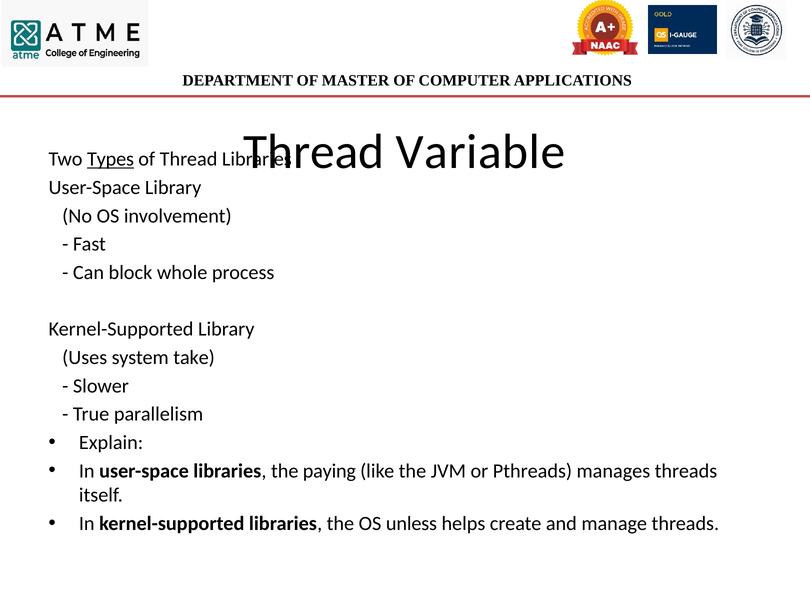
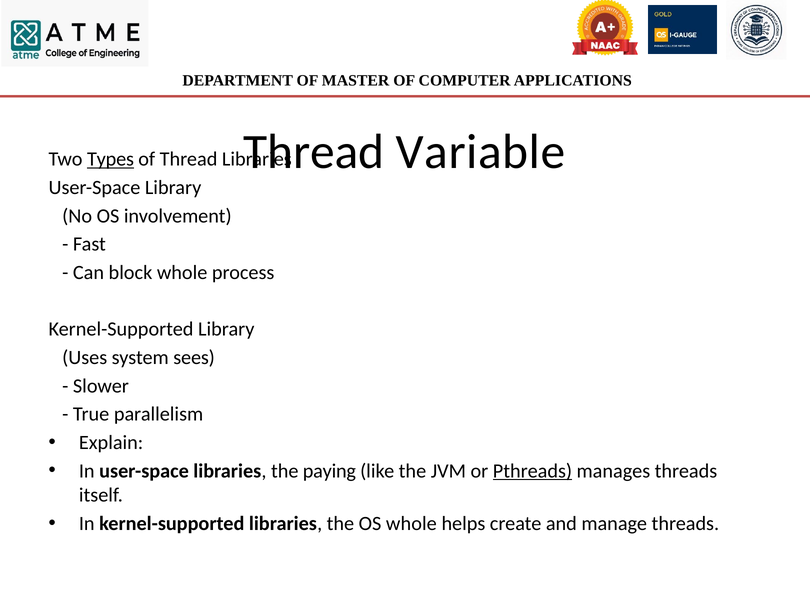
take: take -> sees (194, 358)
Pthreads underline: none -> present (532, 471)
OS unless: unless -> whole (411, 524)
